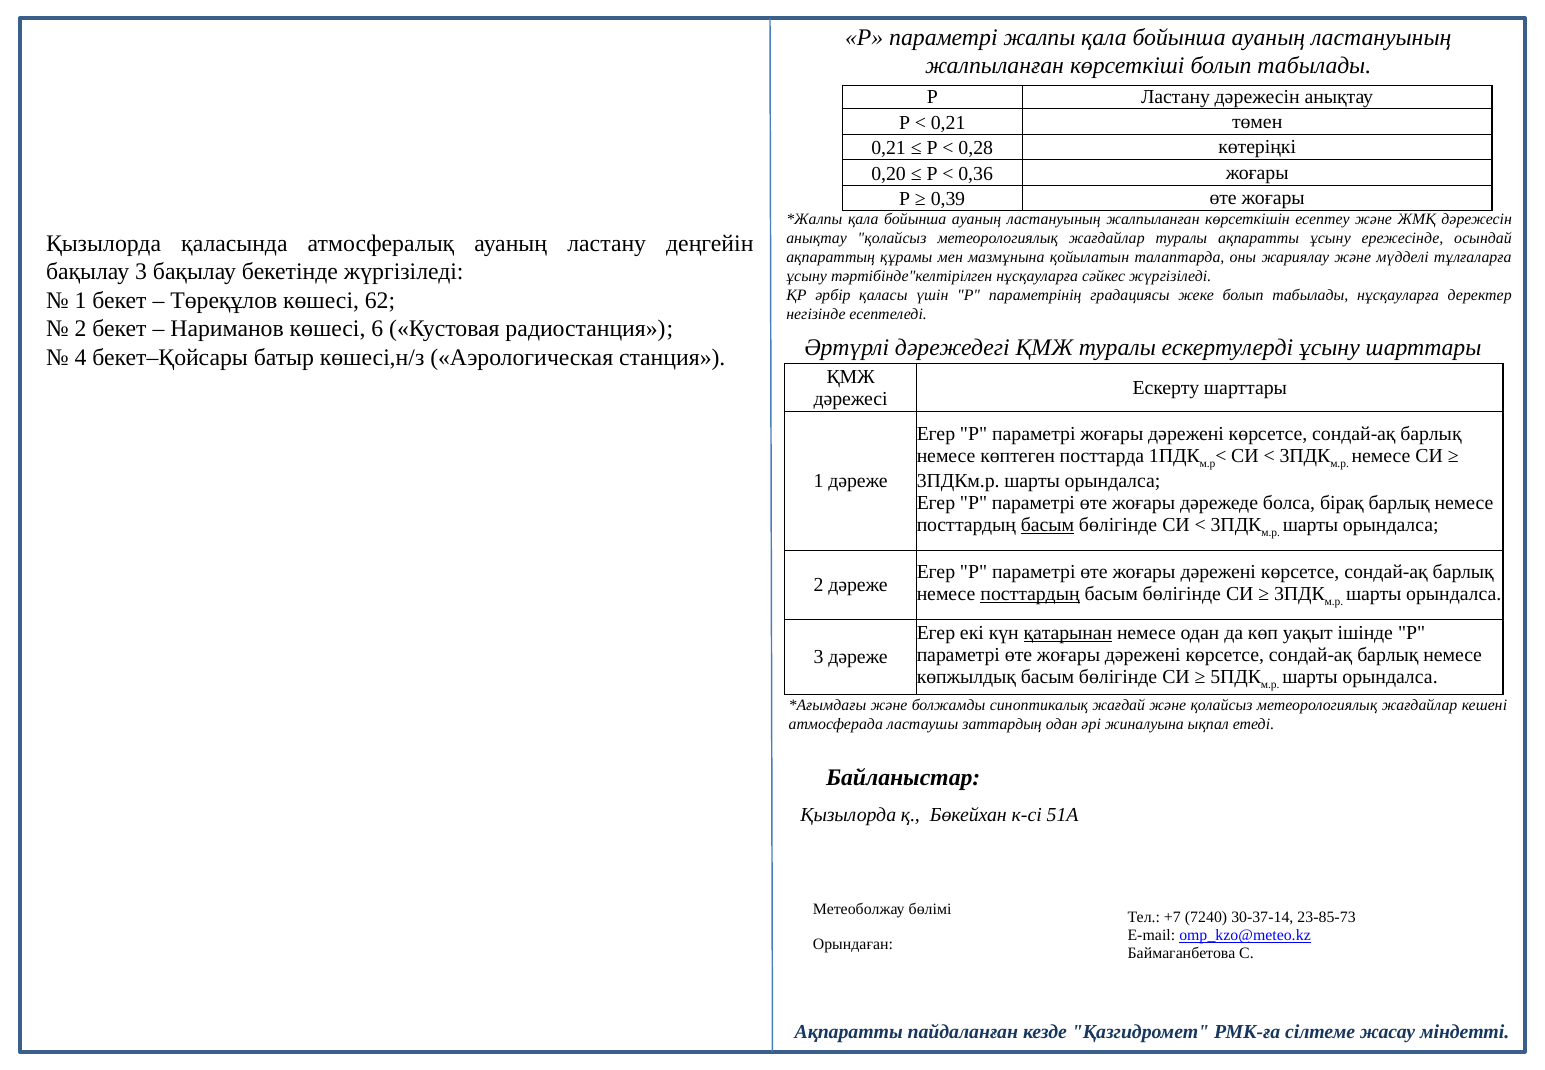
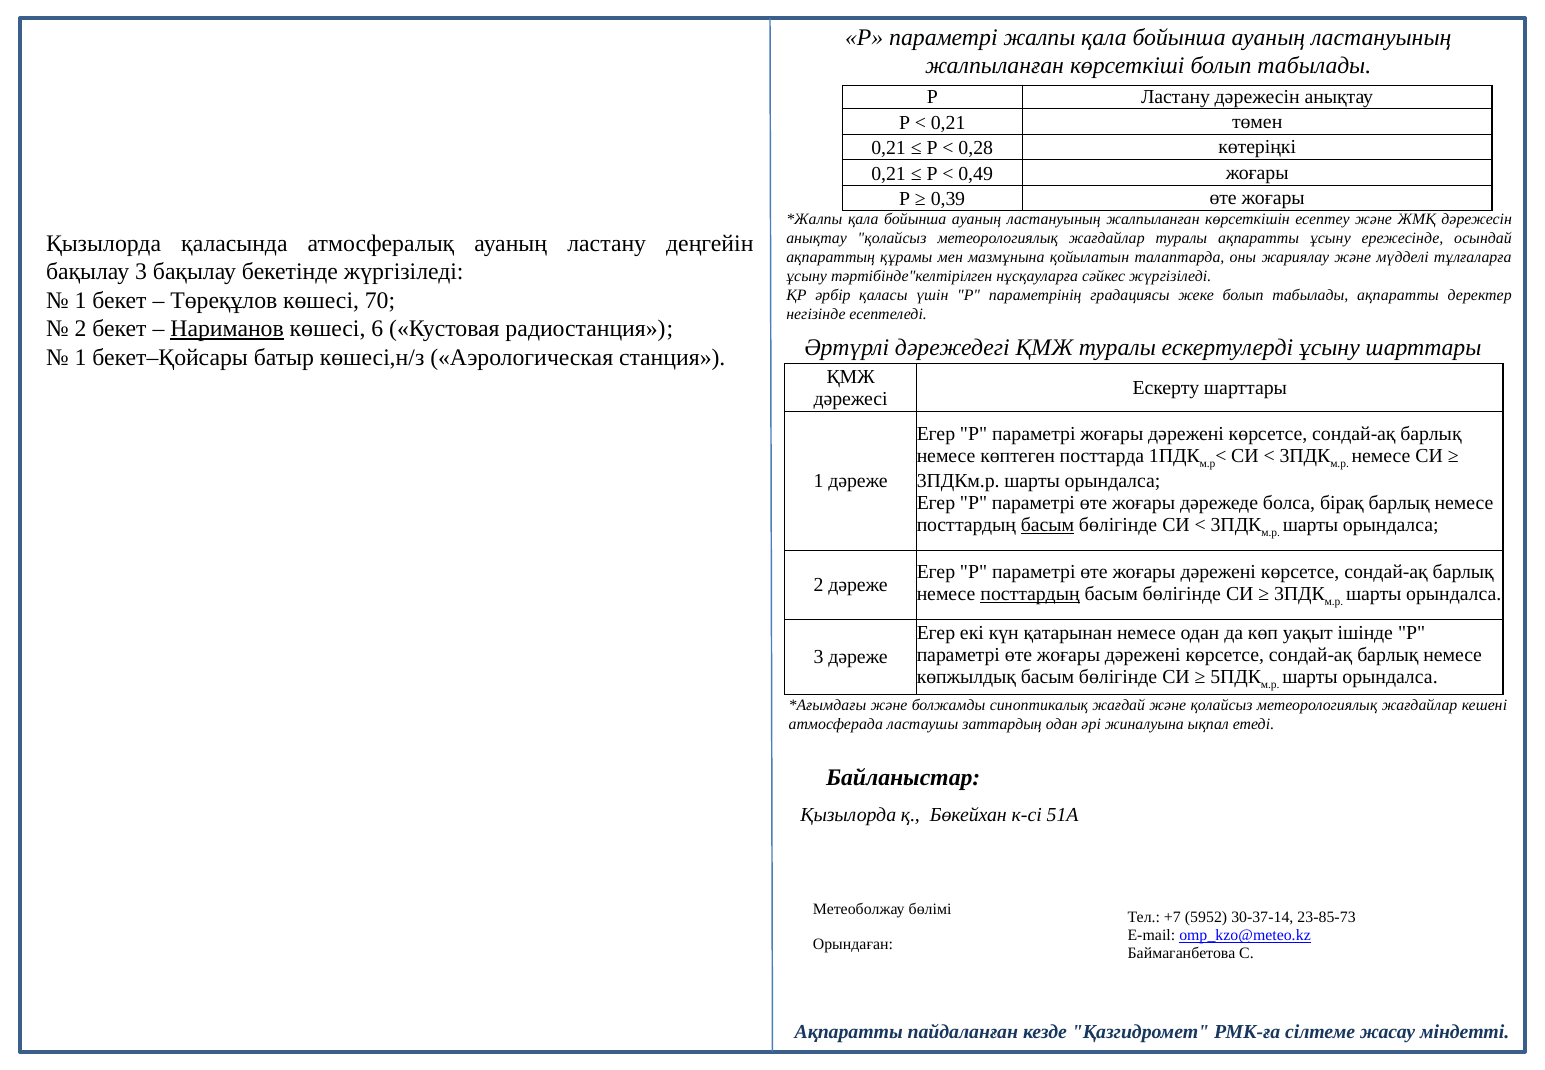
0,20: 0,20 -> 0,21 (889, 173)
0,36: 0,36 -> 0,49 (976, 173)
табылады нұсқауларға: нұсқауларға -> ақпаратты (1398, 295)
62: 62 -> 70 (380, 300)
Нариманов underline: none -> present (227, 329)
4: 4 -> 1 (81, 357)
қатарынан underline: present -> none (1068, 633)
7240: 7240 -> 5952 (1206, 917)
